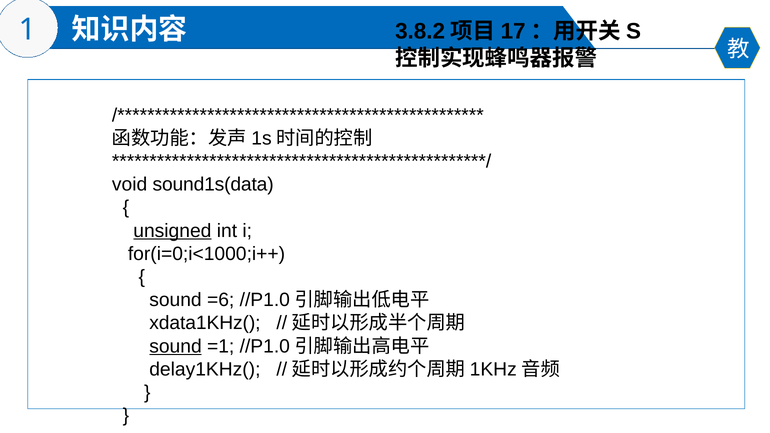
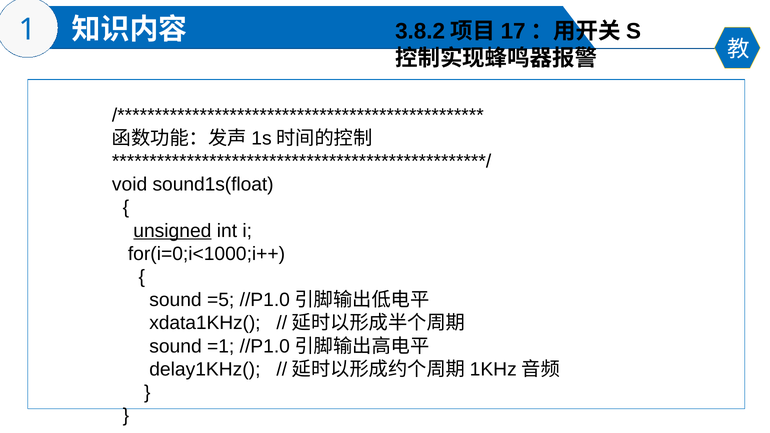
sound1s(data: sound1s(data -> sound1s(float (213, 185)
=6: =6 -> =5 (221, 300)
sound underline: present -> none (176, 346)
